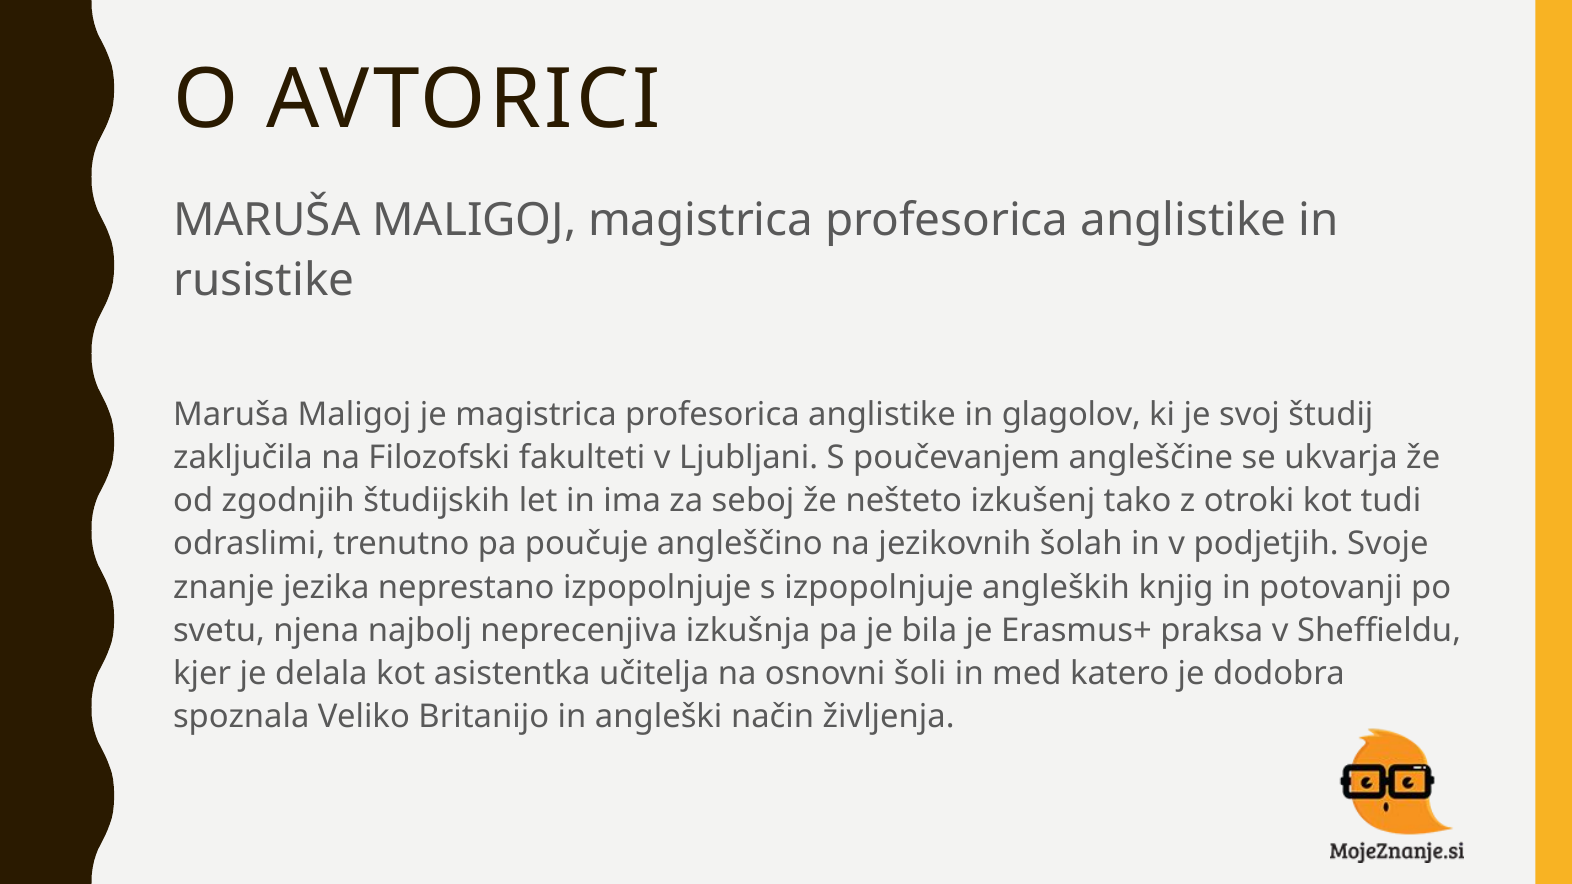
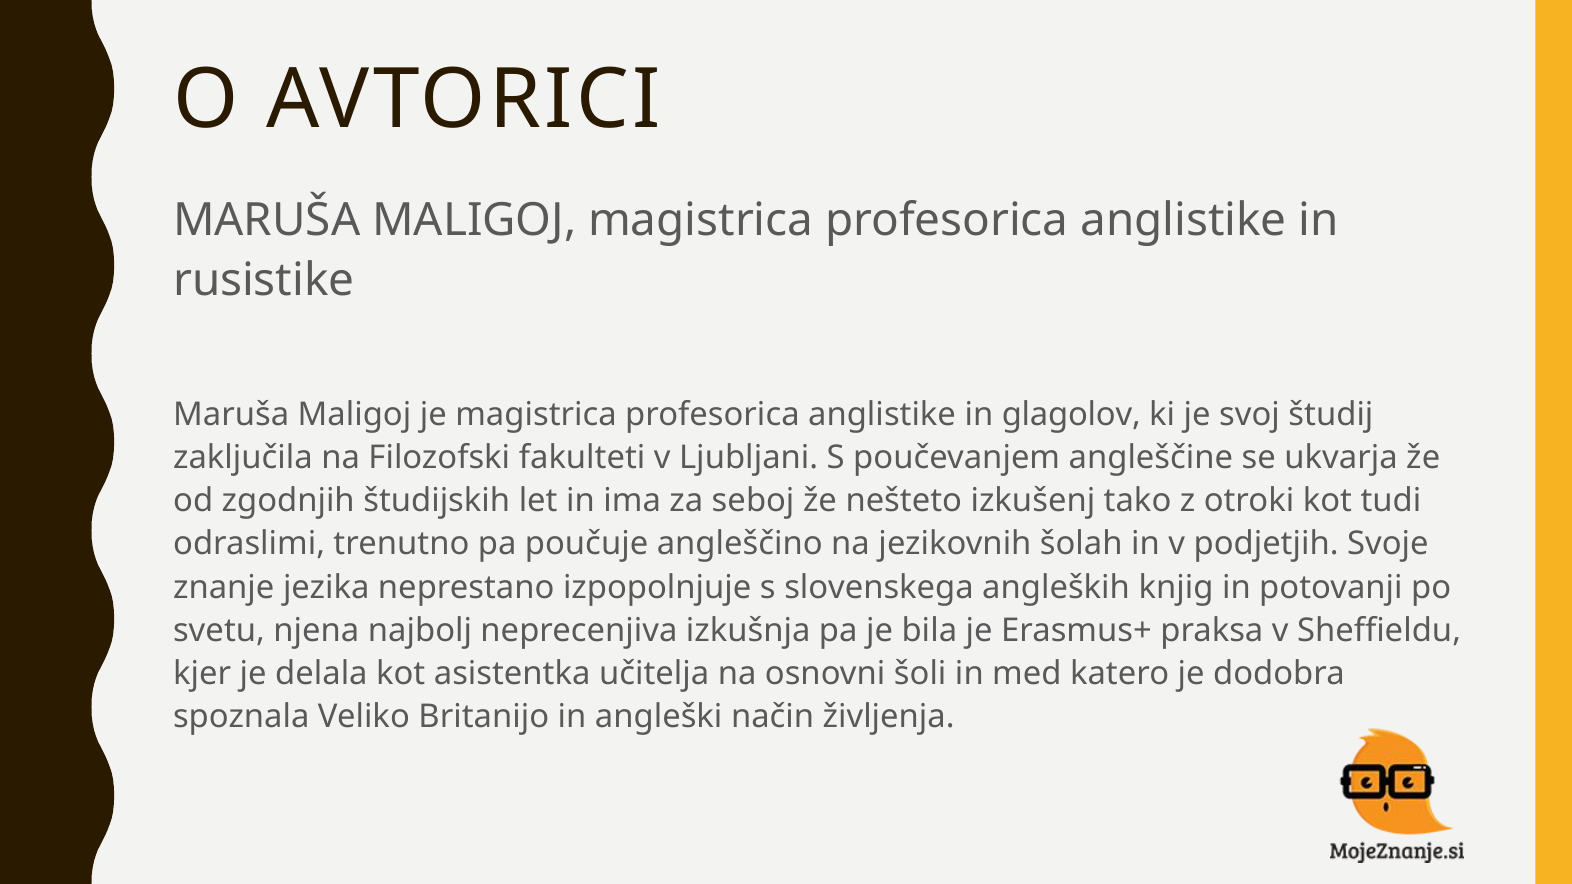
s izpopolnjuje: izpopolnjuje -> slovenskega (879, 587)
